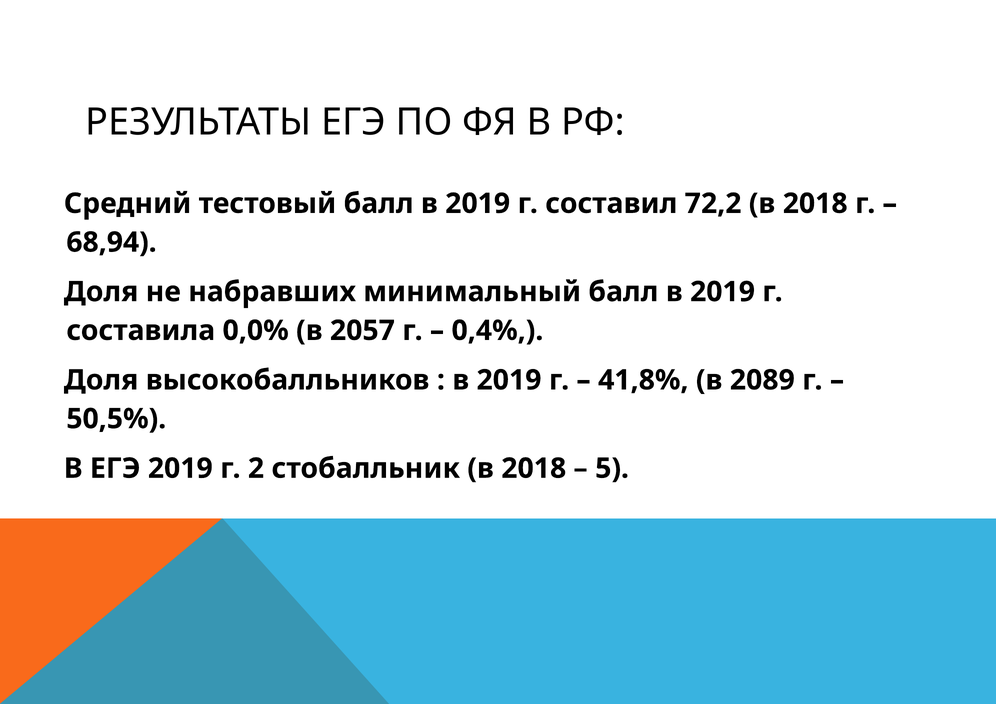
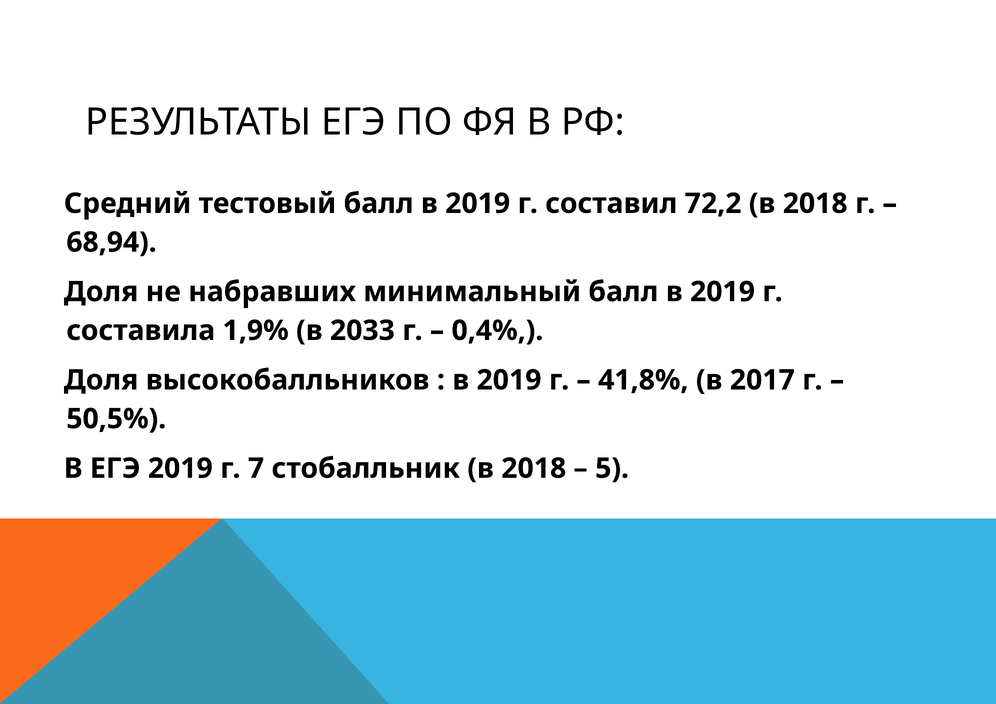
0,0%: 0,0% -> 1,9% (256, 331)
2057: 2057 -> 2033 (362, 331)
2089: 2089 -> 2017 (762, 380)
2: 2 -> 7 (256, 469)
